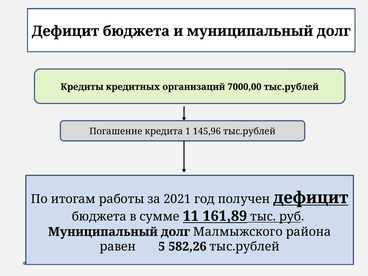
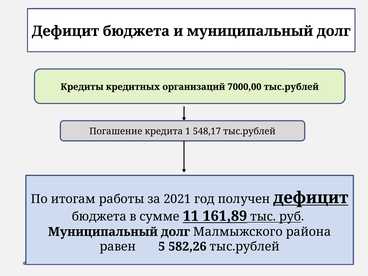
145,96: 145,96 -> 548,17 (207, 131)
